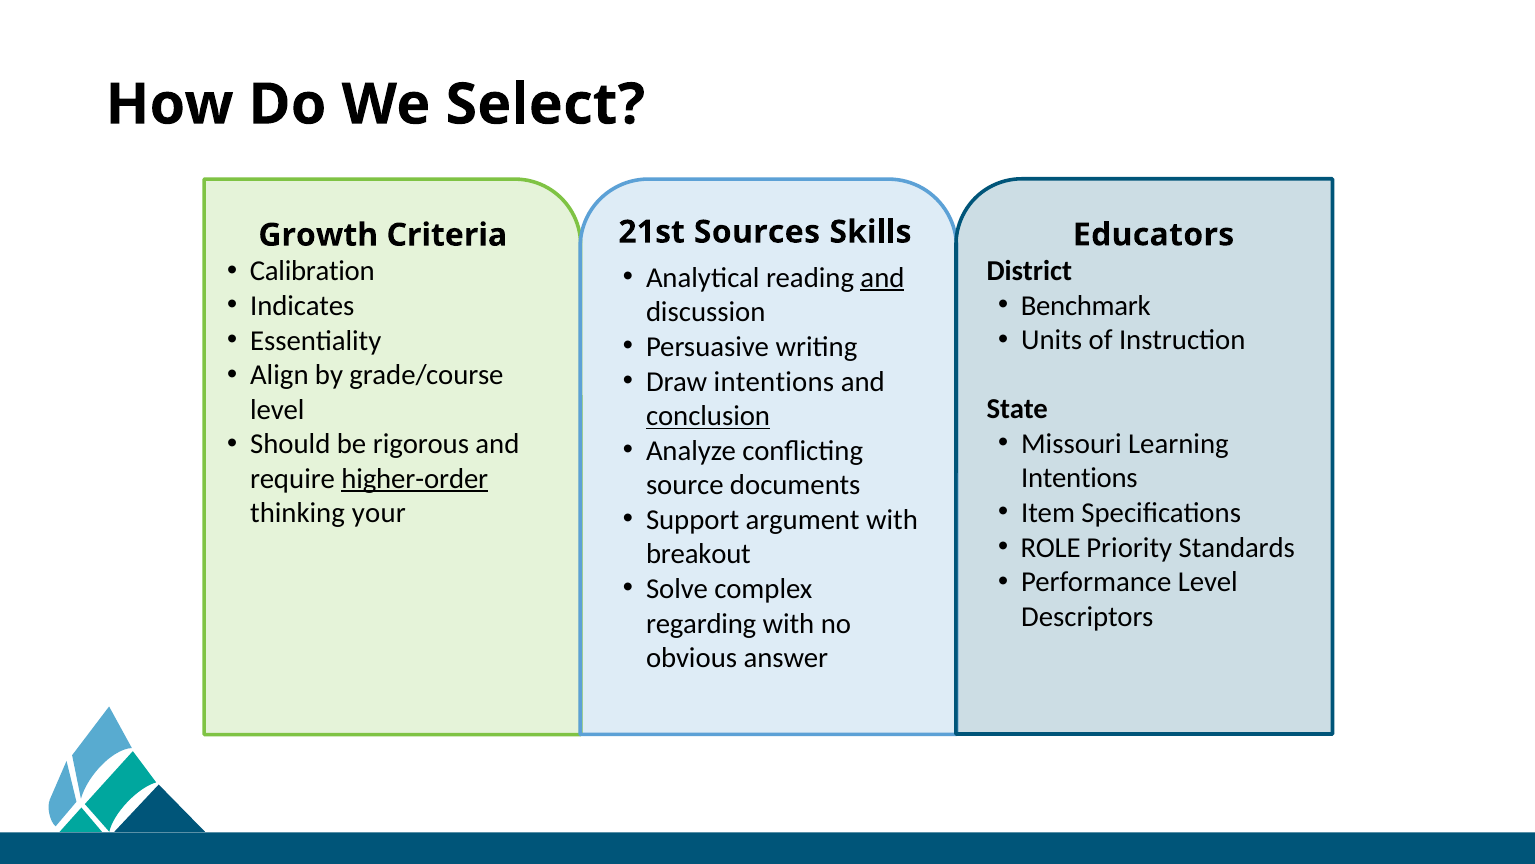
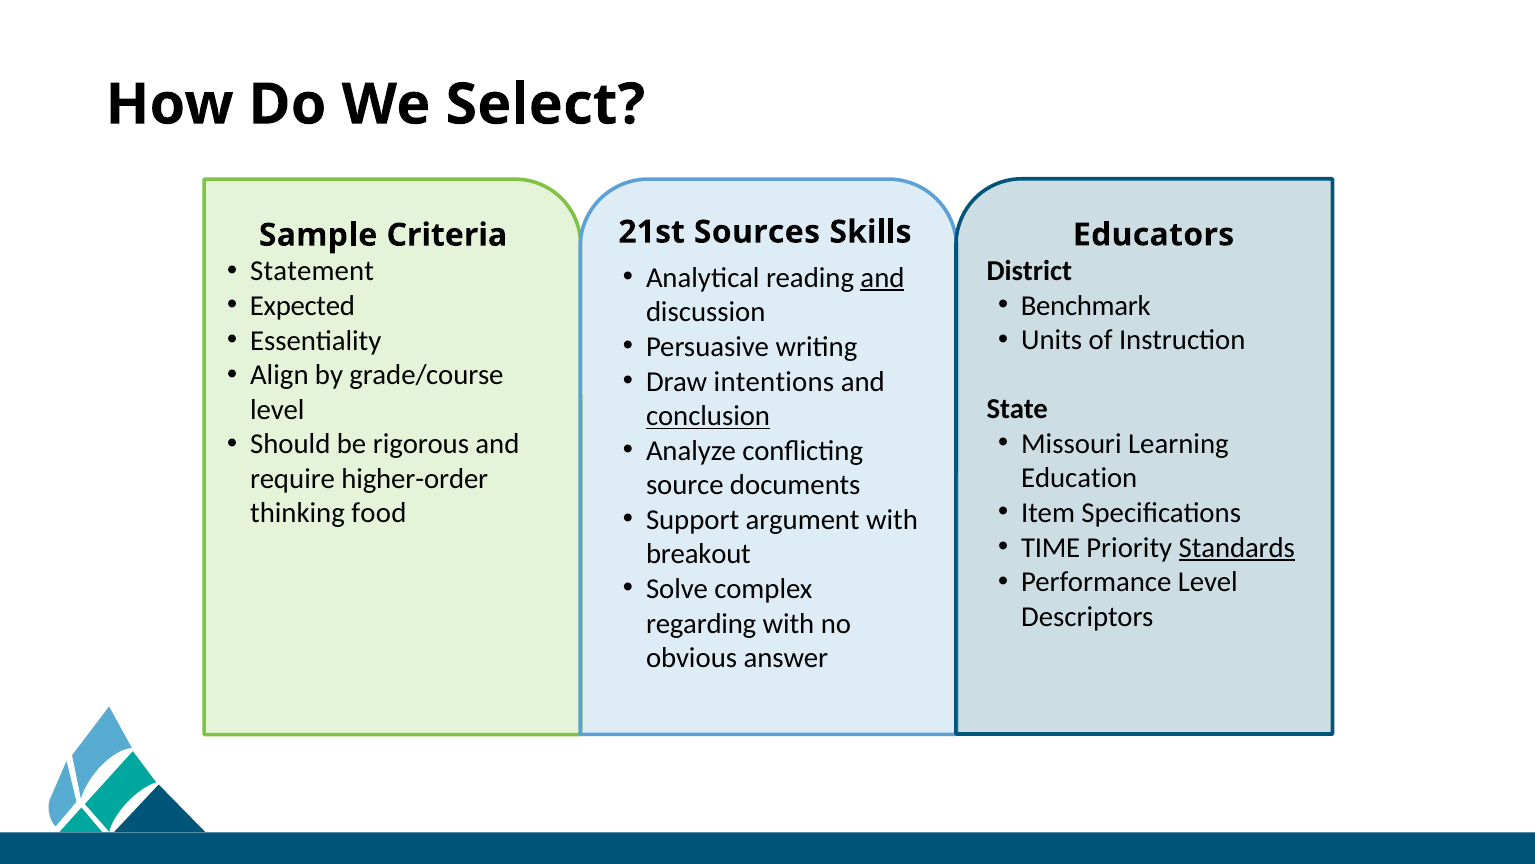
Growth: Growth -> Sample (318, 235)
Calibration: Calibration -> Statement (312, 271)
Indicates: Indicates -> Expected (302, 306)
Intentions: Intentions -> Education (1079, 478)
higher-order underline: present -> none (415, 478)
your: your -> food (379, 513)
ROLE: ROLE -> TIME (1051, 547)
Standards underline: none -> present (1237, 547)
